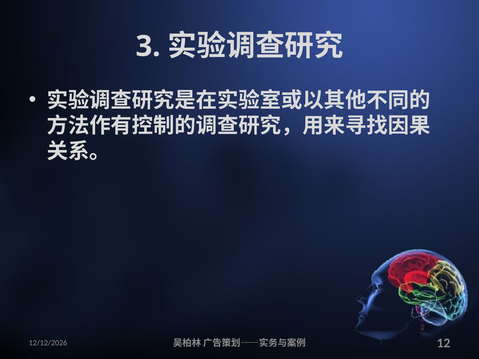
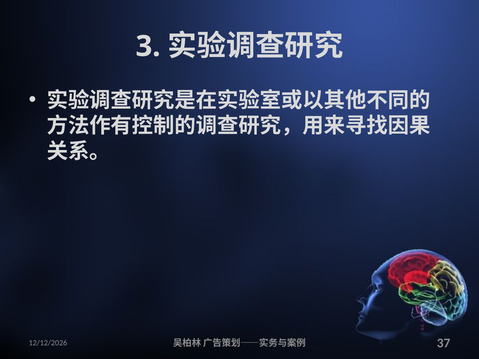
12: 12 -> 37 (444, 343)
